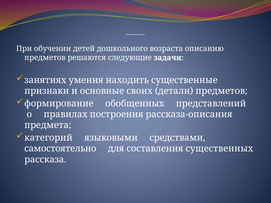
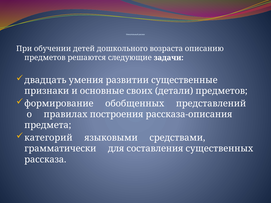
занятиях: занятиях -> двадцать (45, 80)
находить: находить -> развитии (127, 80)
самостоятельно: самостоятельно -> грамматически (60, 149)
